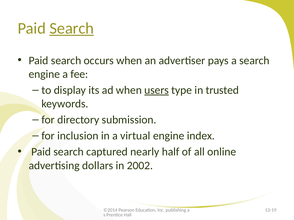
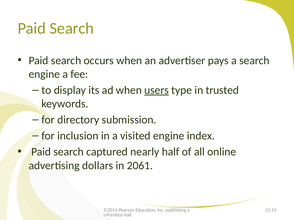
Search underline: present -> none (72, 28)
virtual: virtual -> visited (135, 136)
2002: 2002 -> 2061 (140, 166)
